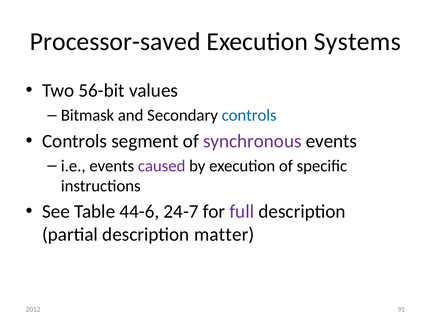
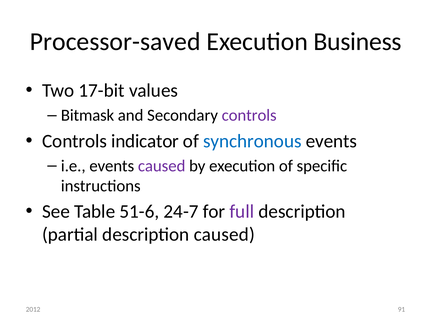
Systems: Systems -> Business (358, 42)
56-bit: 56-bit -> 17-bit (102, 90)
controls colour: blue -> purple (249, 115)
segment: segment -> indicator (145, 141)
synchronous colour: purple -> blue (252, 141)
44-6: 44-6 -> 51-6 (139, 211)
description matter: matter -> caused (224, 234)
